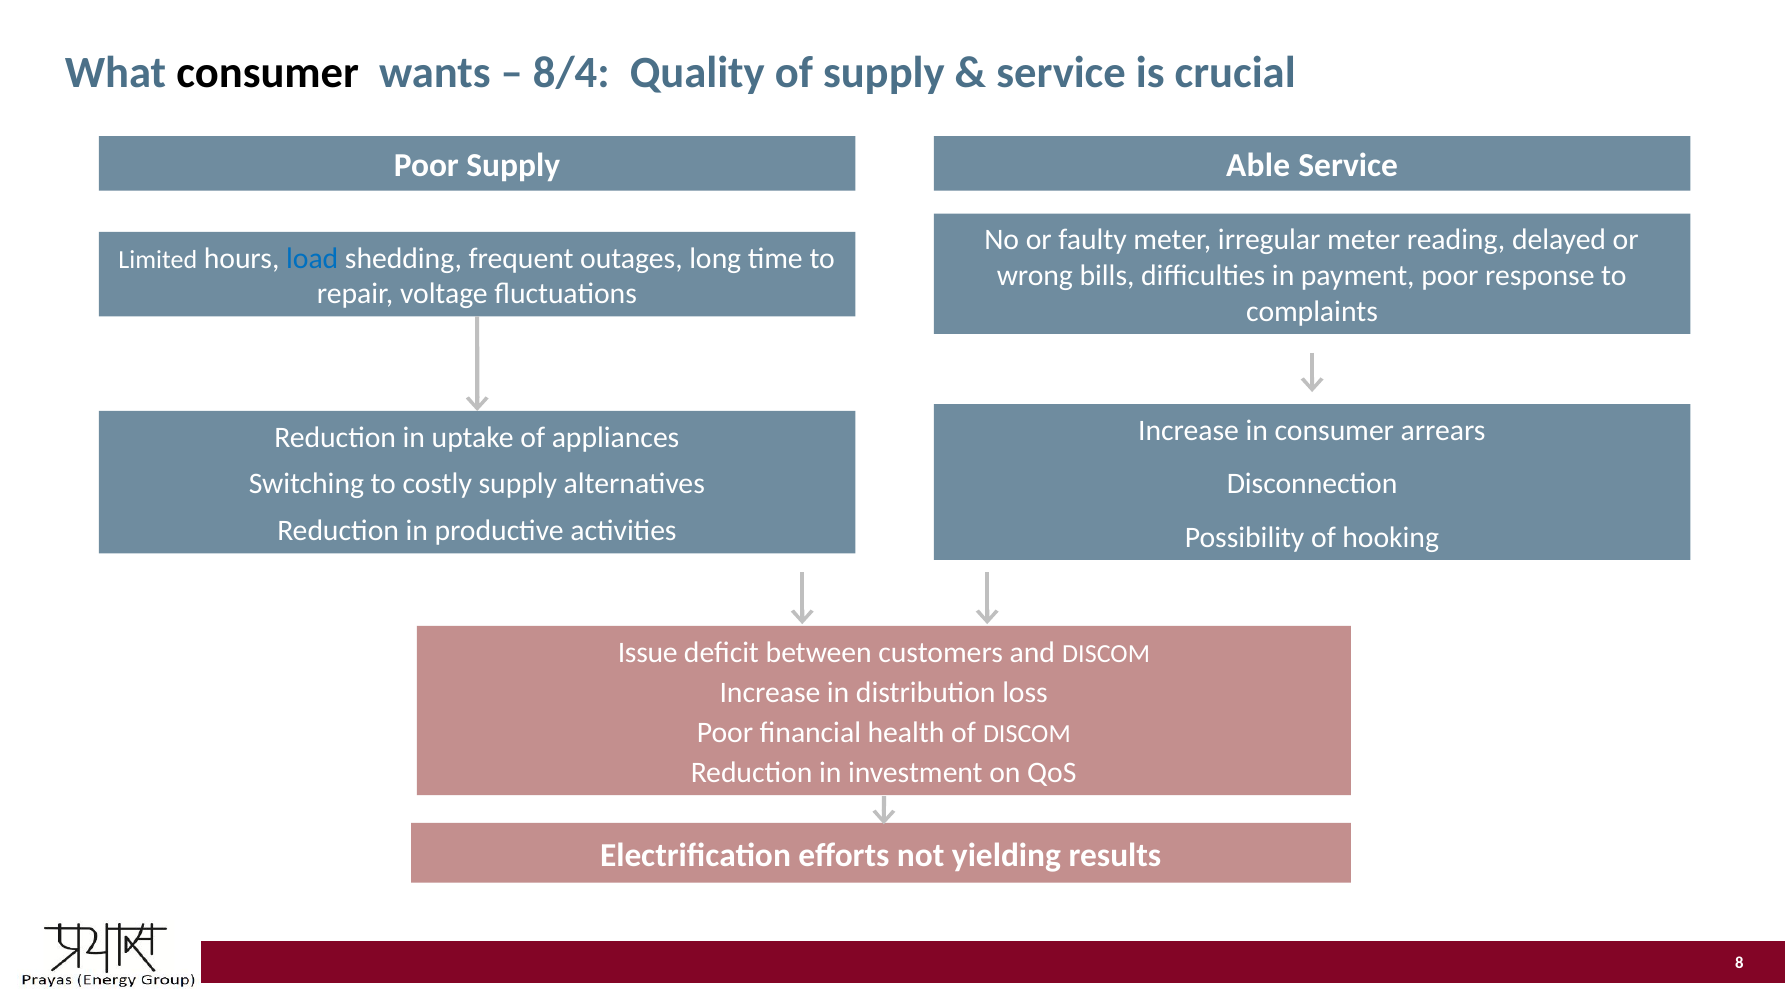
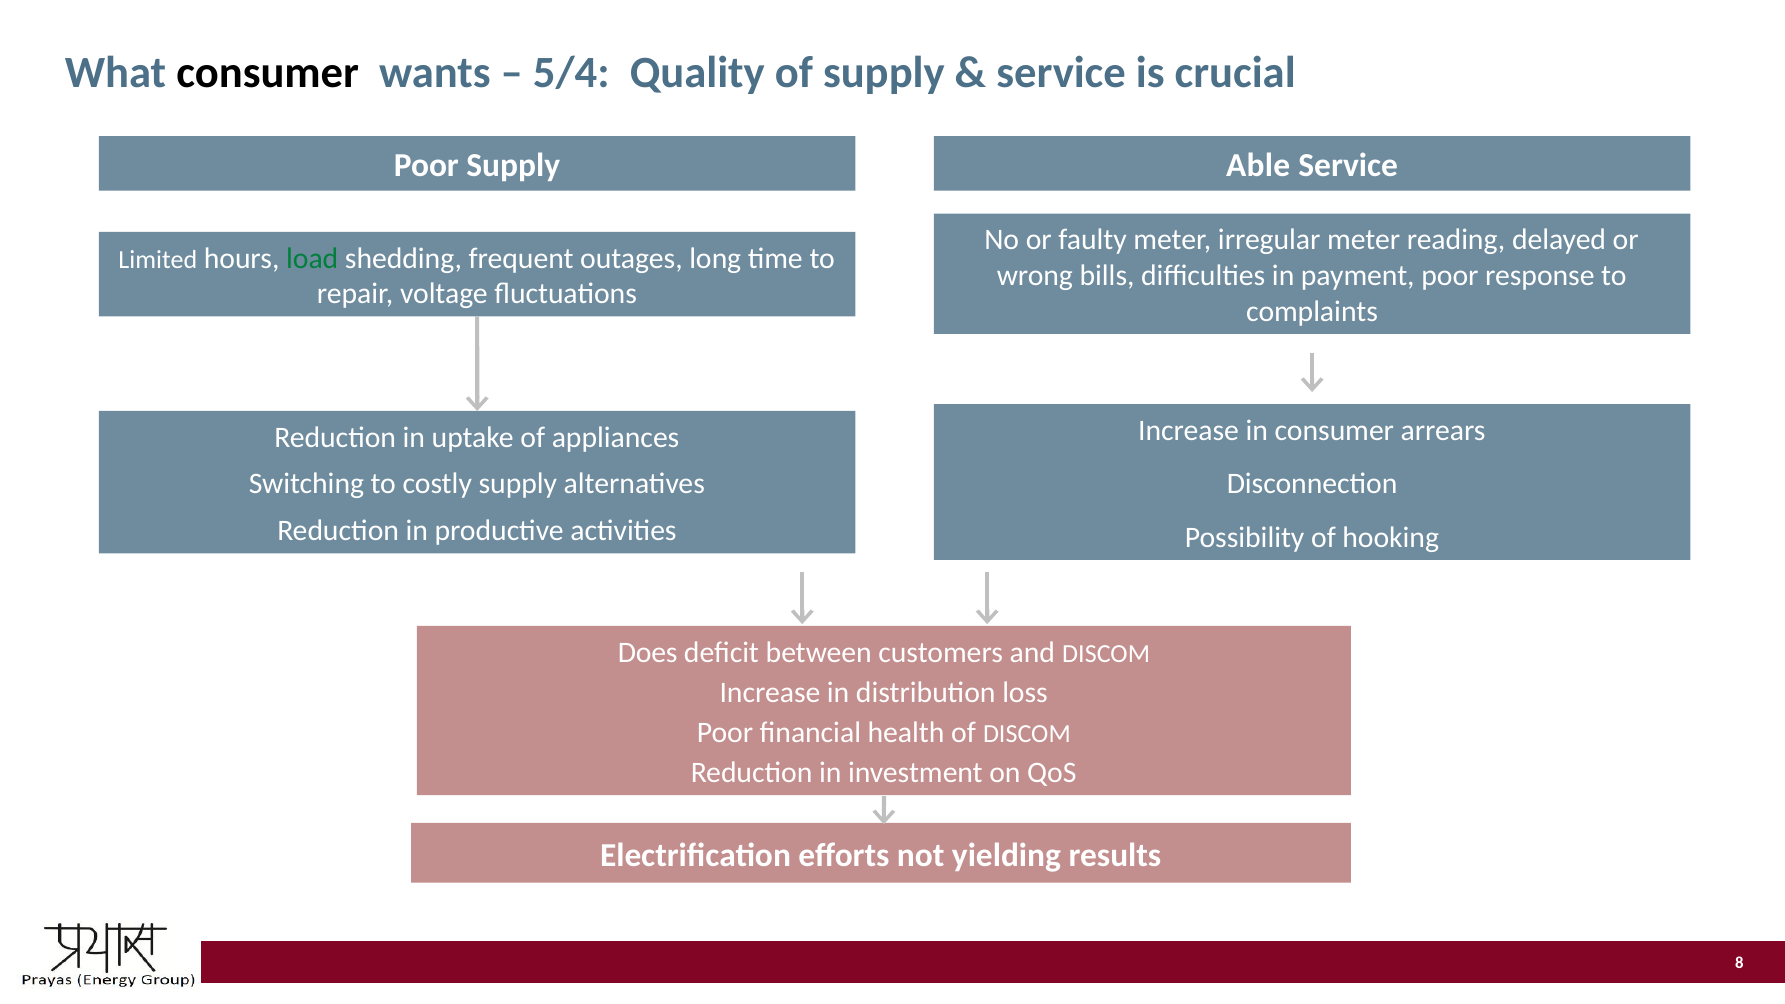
8/4: 8/4 -> 5/4 (571, 72)
load colour: blue -> green (312, 258)
Issue: Issue -> Does (648, 652)
